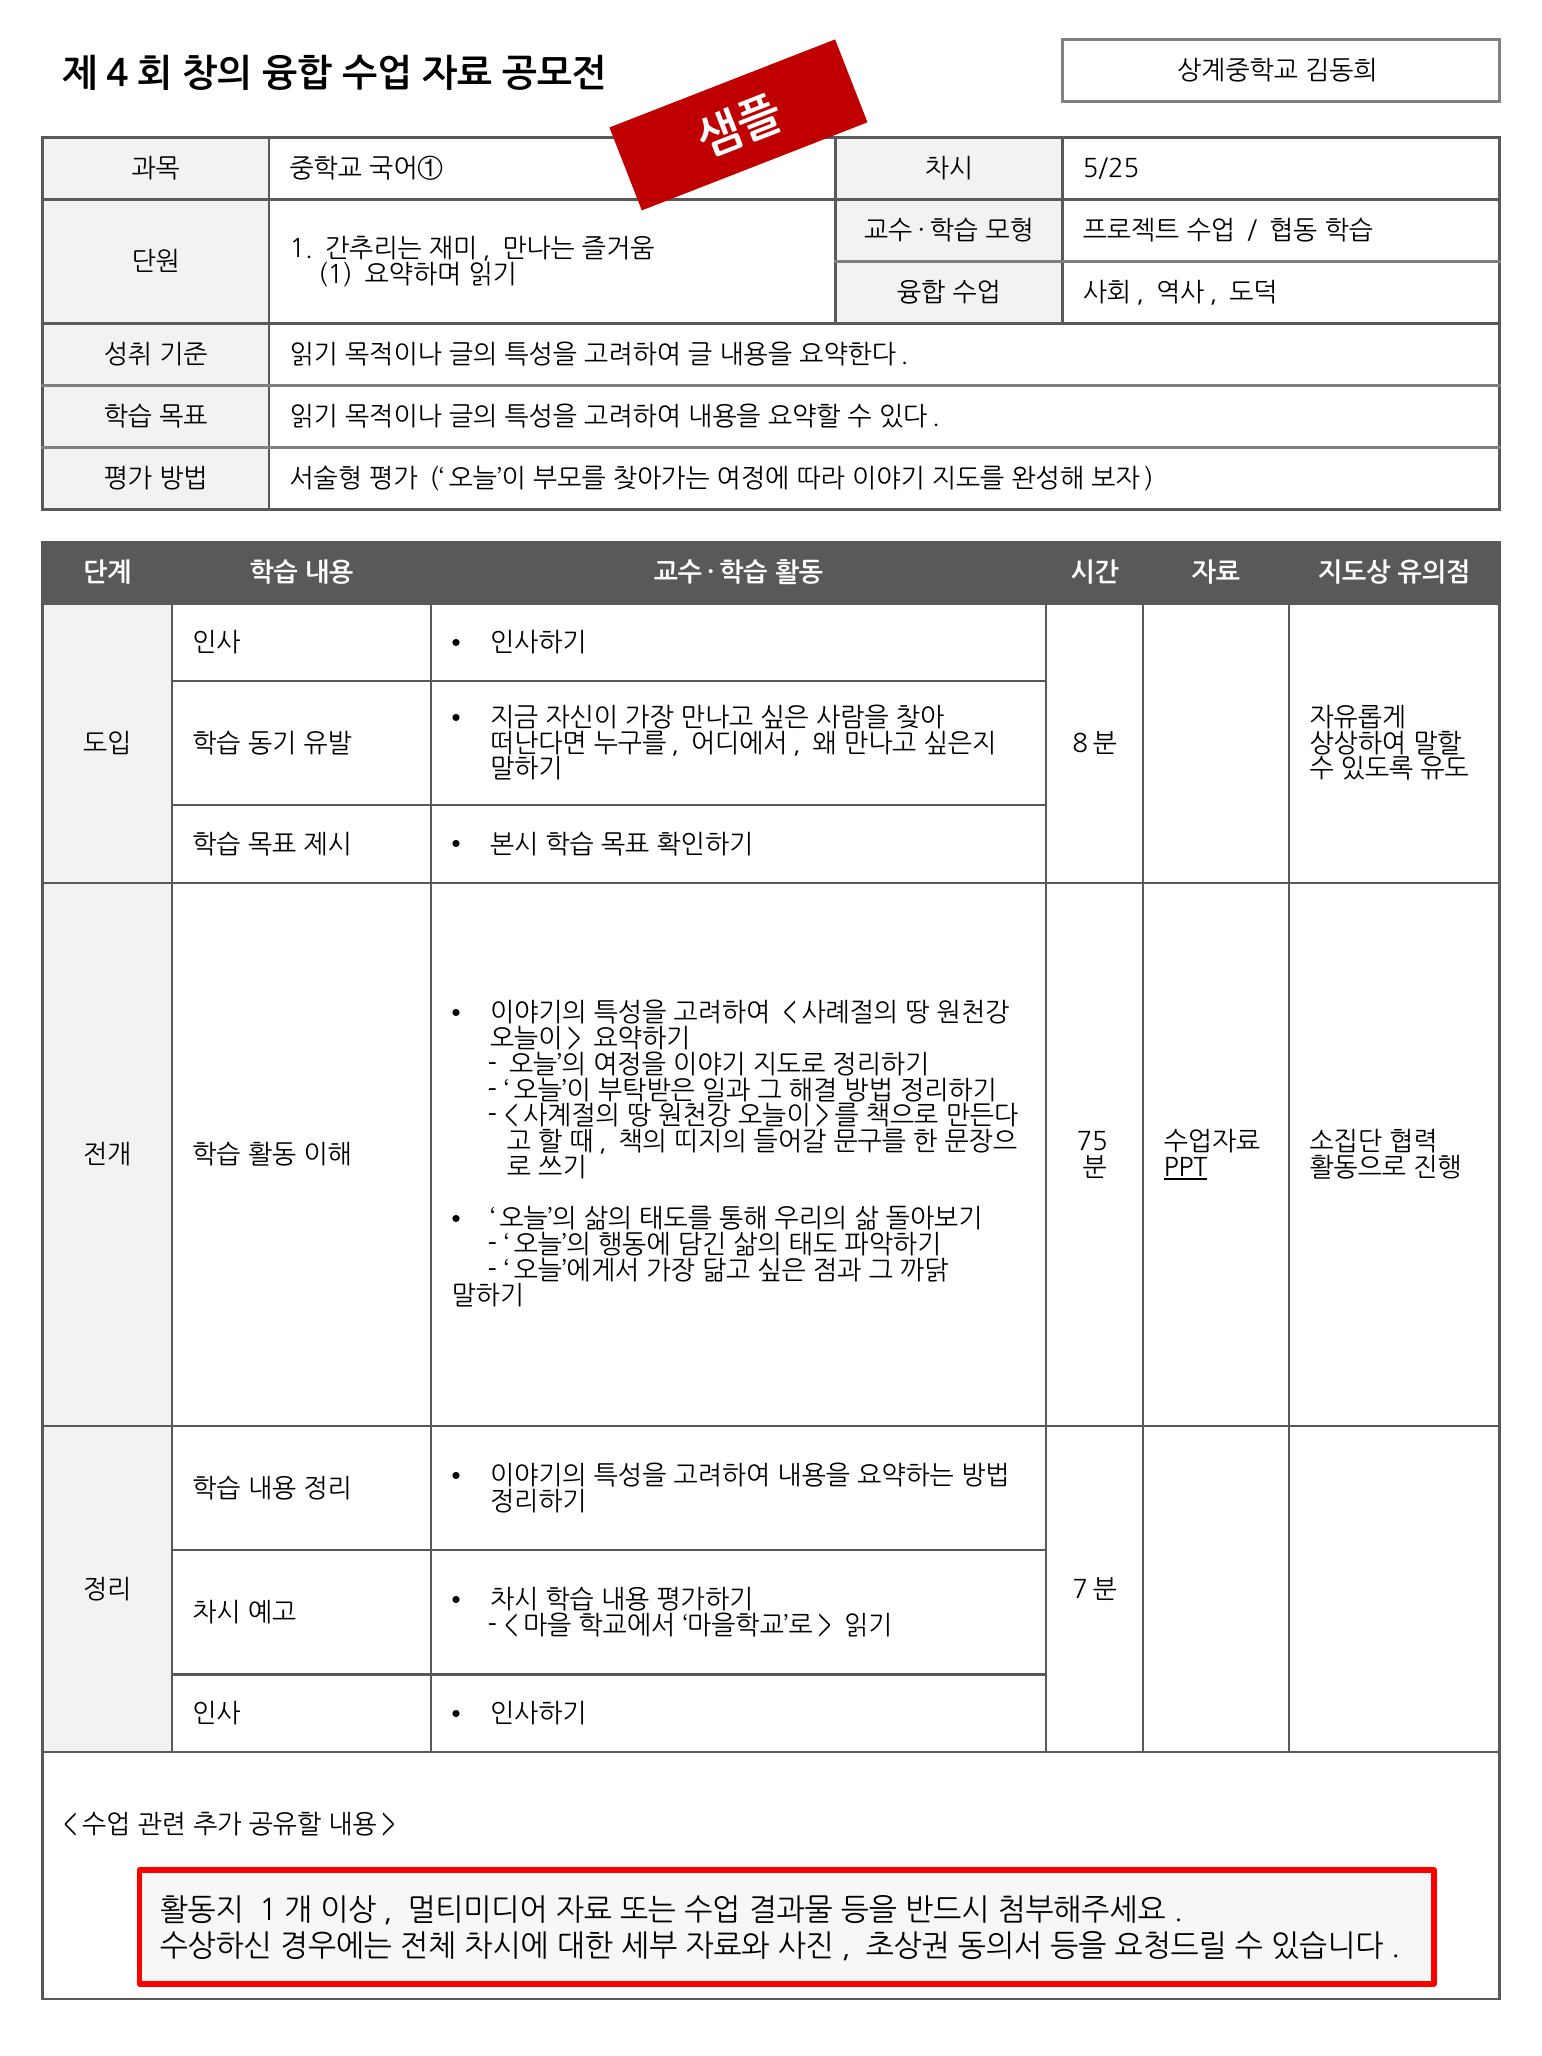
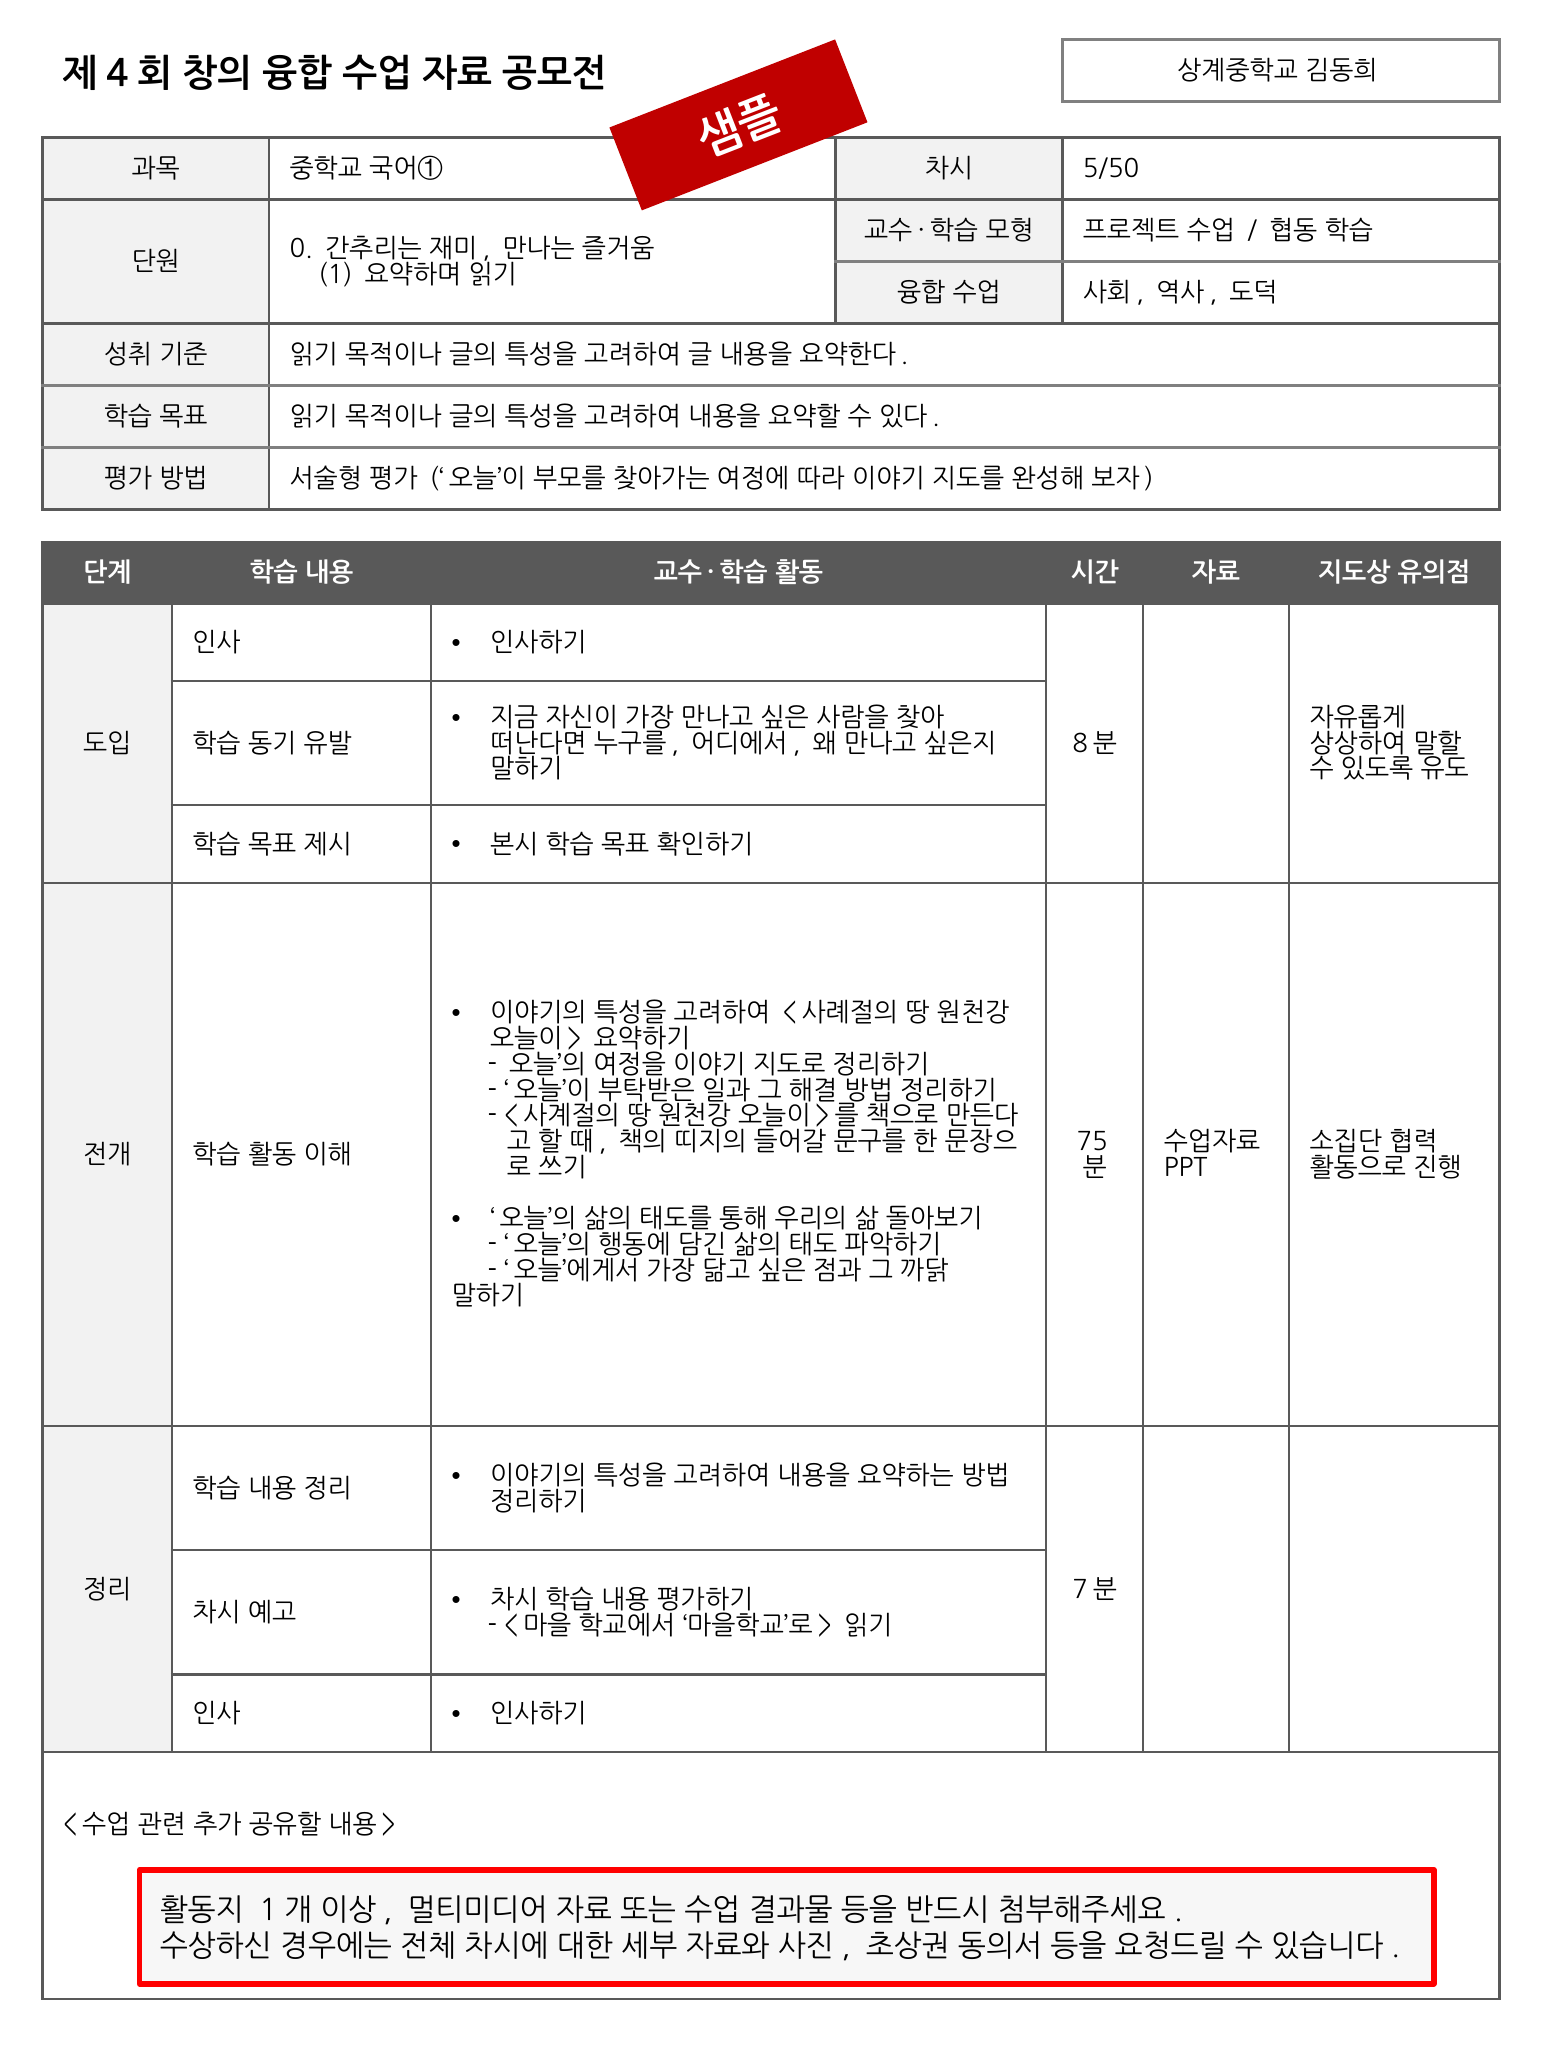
5/25: 5/25 -> 5/50 (1111, 169)
1: 1 -> 0 (301, 249)
PPT underline: present -> none (1186, 1168)
